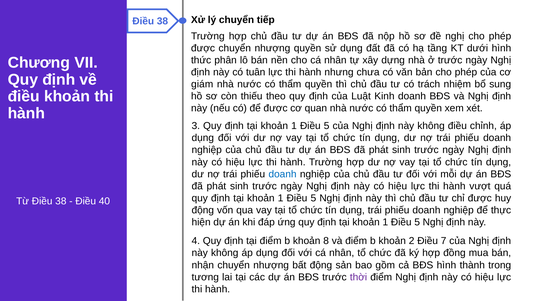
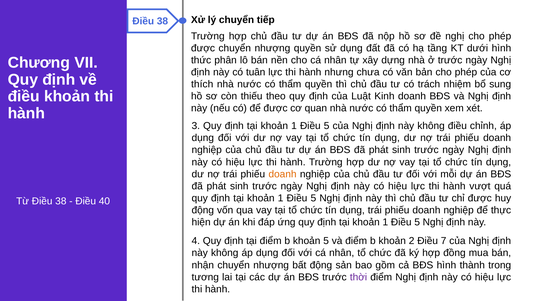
giám: giám -> thích (202, 84)
doanh colour: blue -> orange (283, 174)
khoản 8: 8 -> 5 (326, 241)
